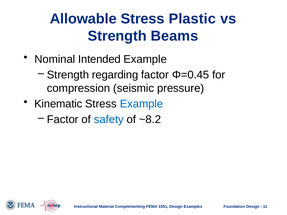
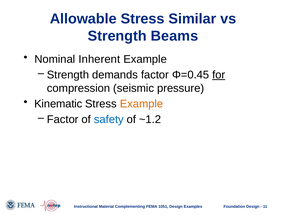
Plastic: Plastic -> Similar (192, 19)
Intended: Intended -> Inherent (99, 59)
regarding: regarding -> demands (115, 75)
for underline: none -> present (219, 75)
Example colour: blue -> orange (141, 104)
~8.2: ~8.2 -> ~1.2 (150, 120)
